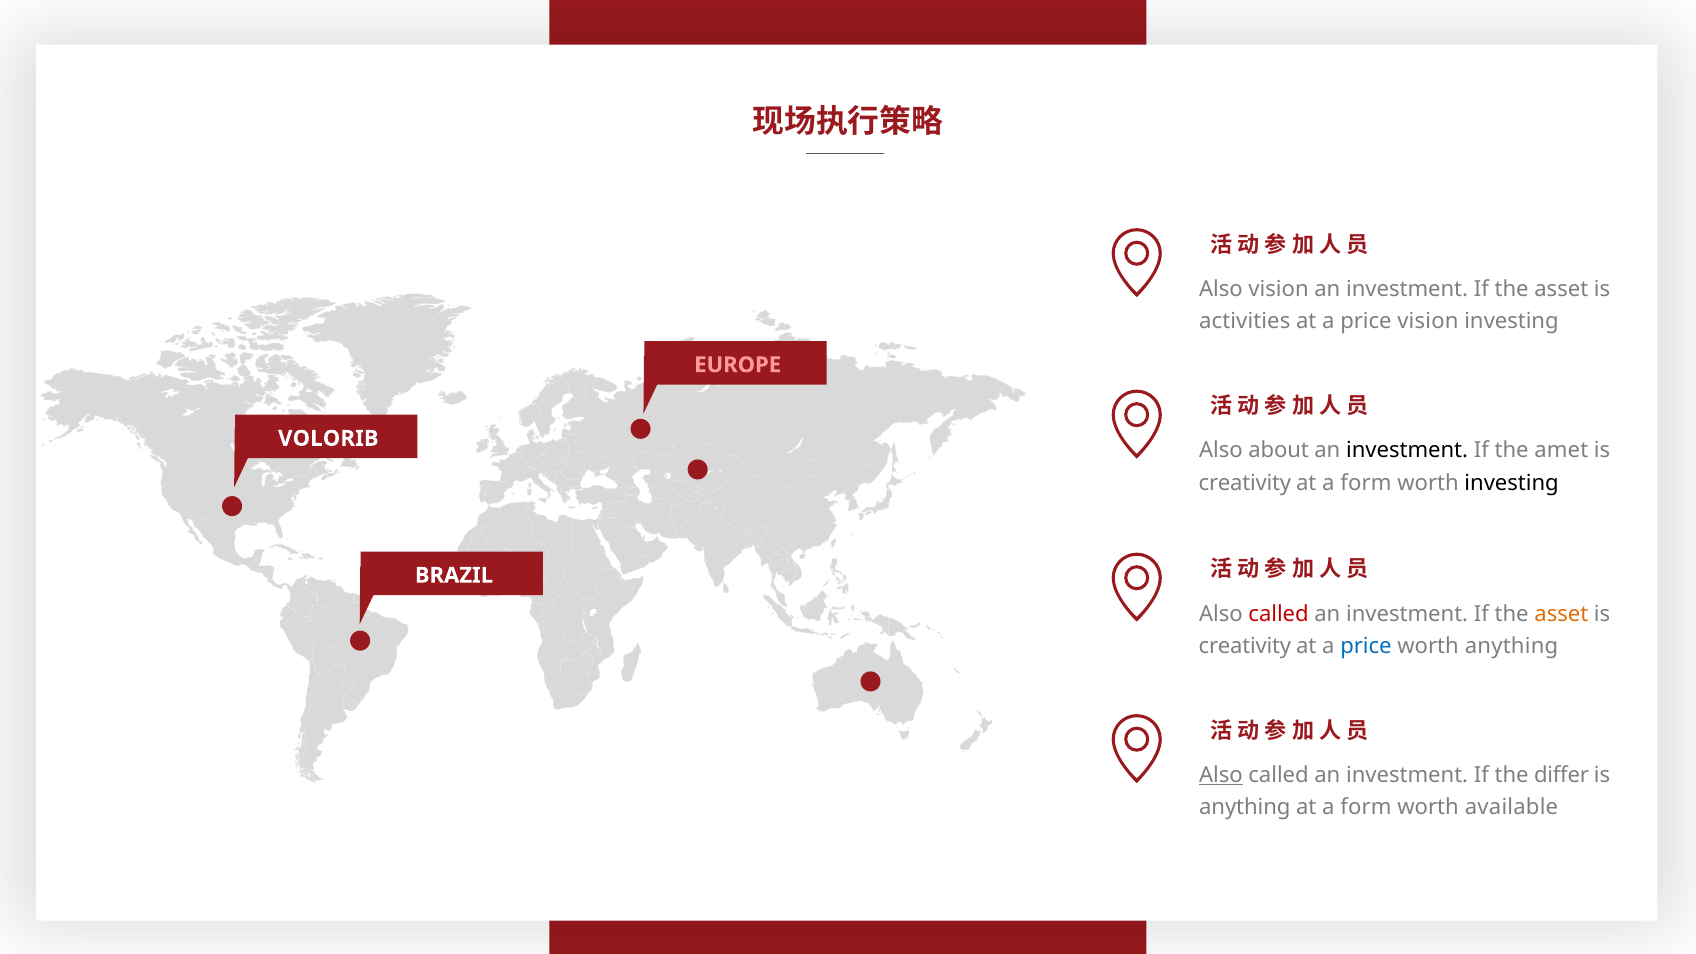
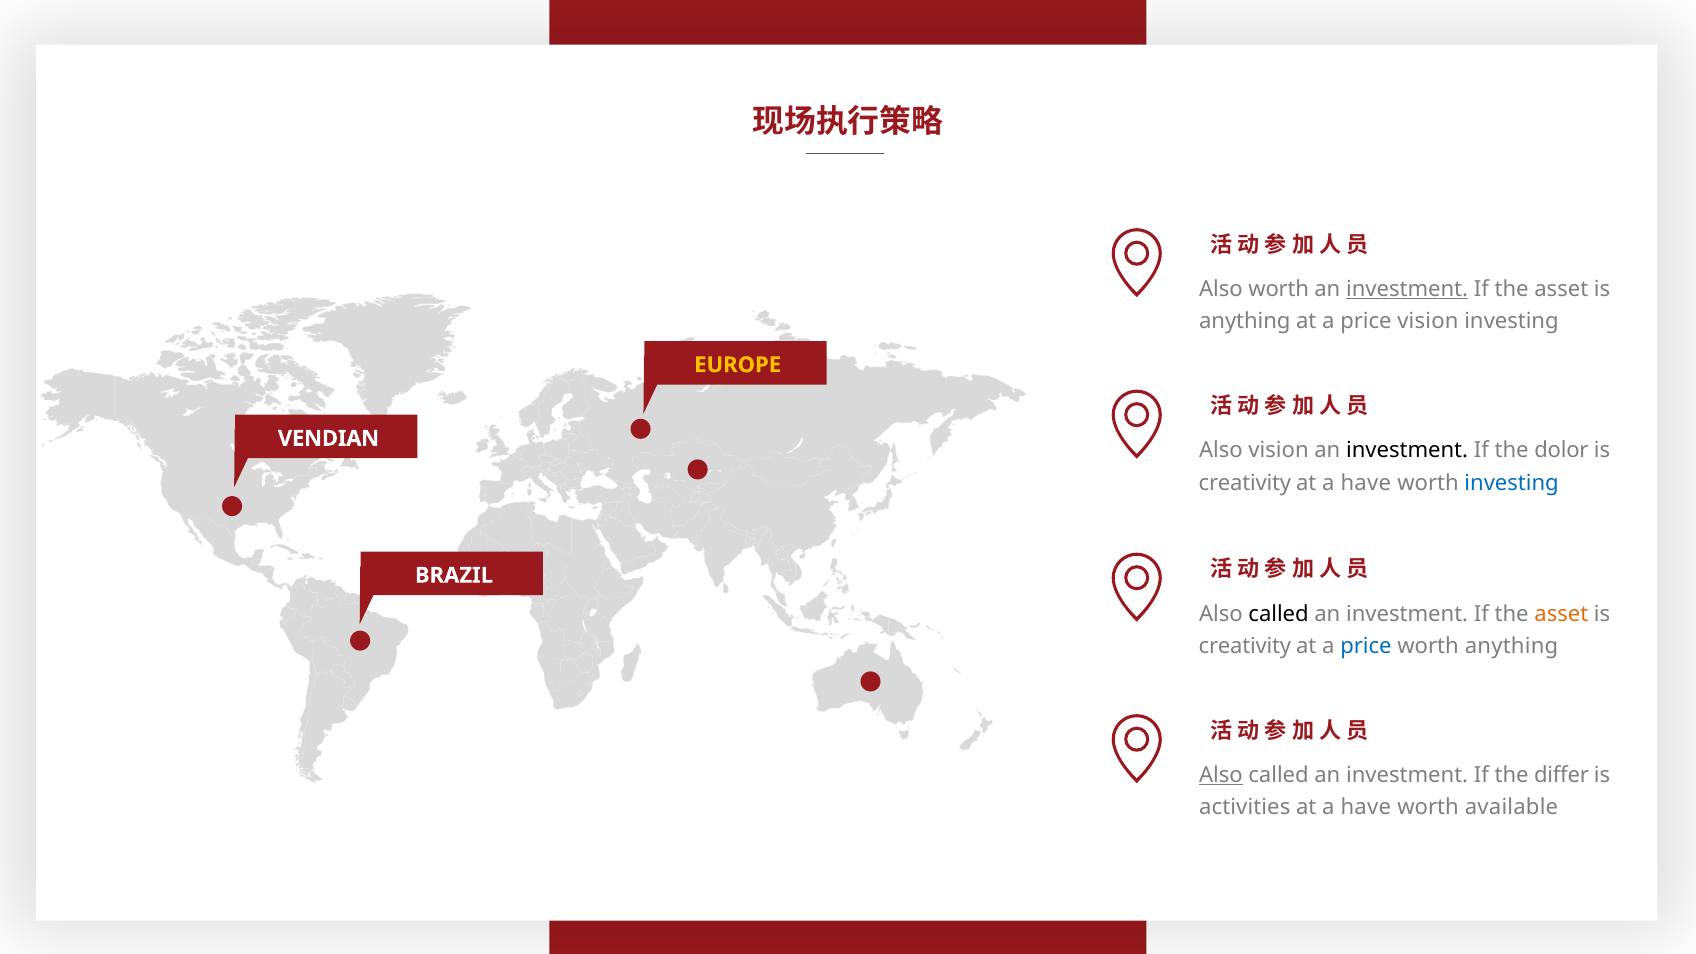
Also vision: vision -> worth (1279, 289)
investment underline: none -> present (1407, 289)
activities: activities -> anything (1245, 321)
EUROPE colour: pink -> yellow (738, 365)
VOLORIB: VOLORIB -> VENDIAN (329, 438)
Also about: about -> vision (1279, 451)
amet: amet -> dolor (1561, 451)
form: form -> have (1366, 483)
investing colour: black -> blue (1512, 483)
called colour: red -> black (1279, 614)
anything: anything -> activities (1245, 807)
form: form -> have (1366, 807)
